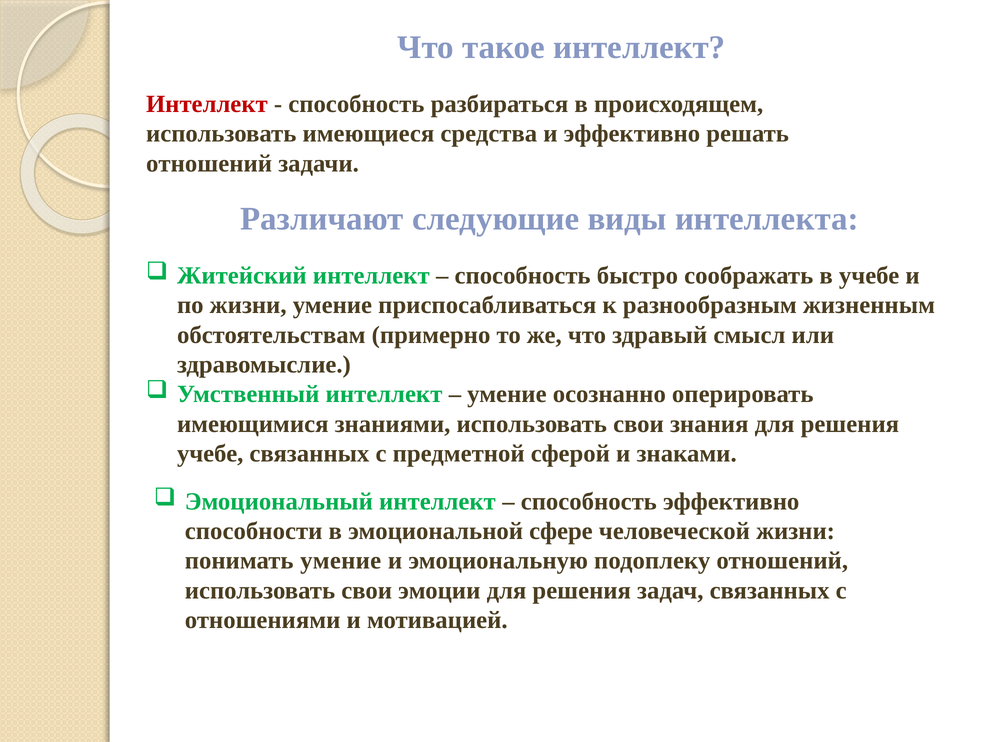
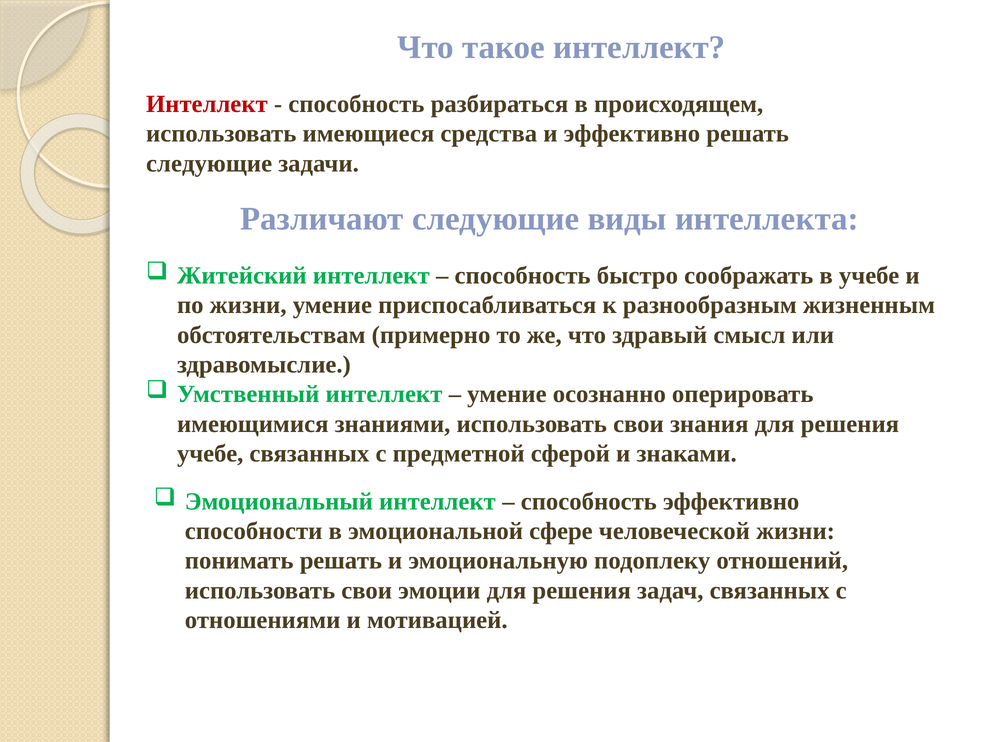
отношений: отношений -> следующие (209, 164)
понимать умение: умение -> решать (341, 561)
